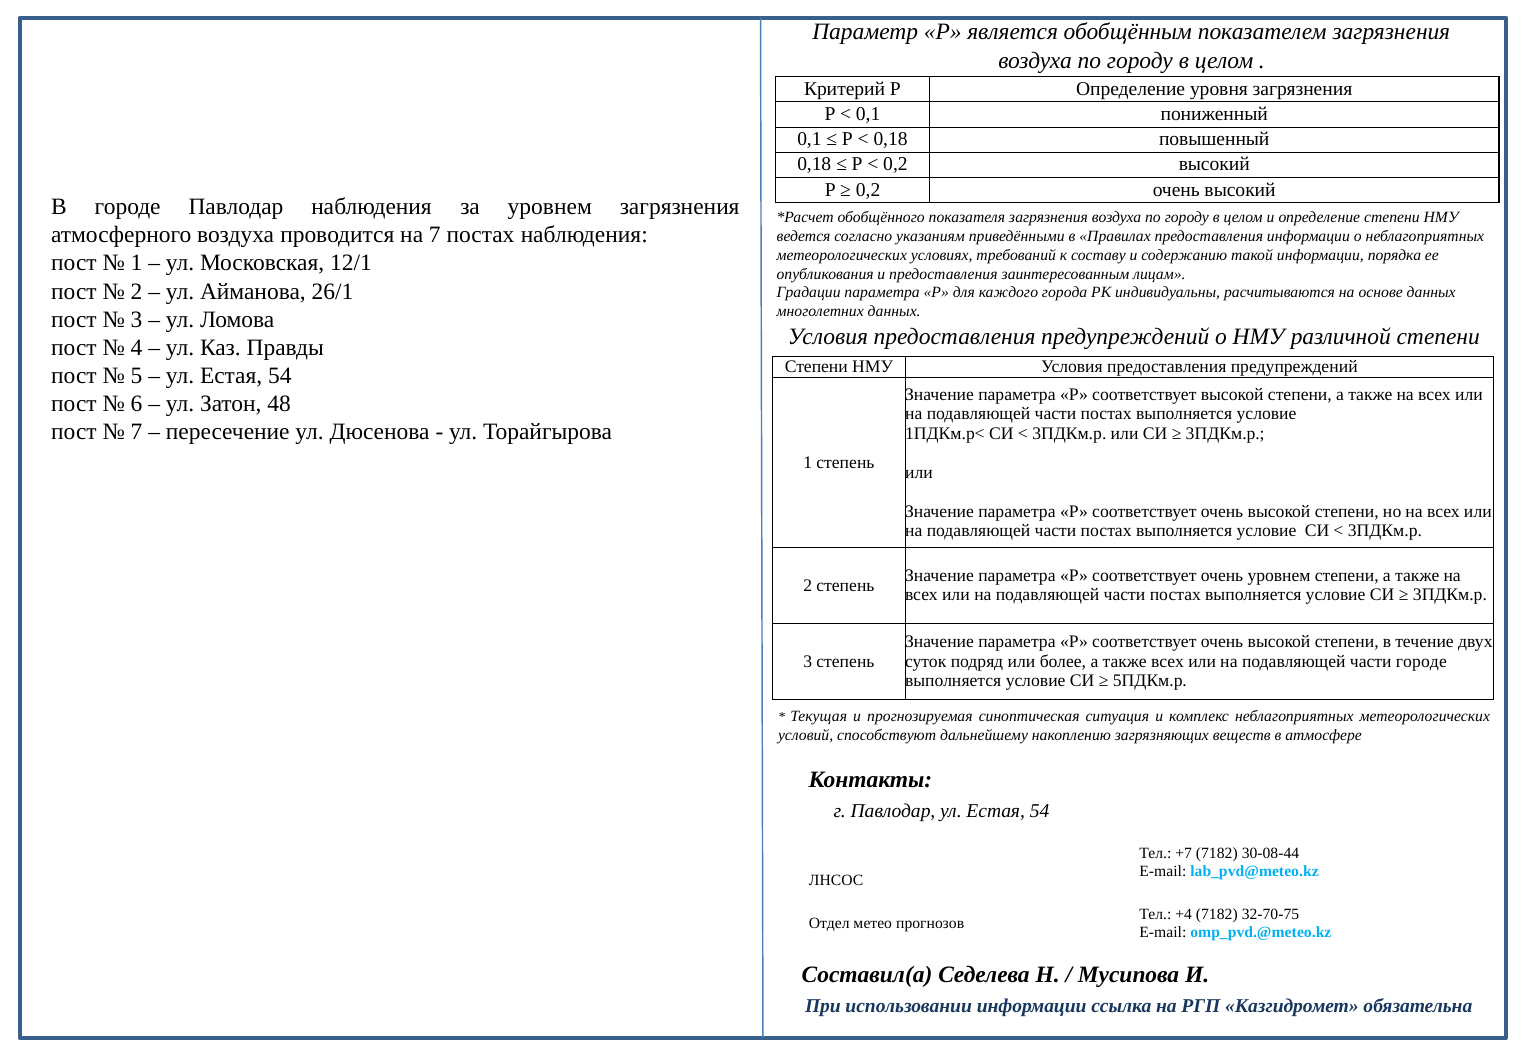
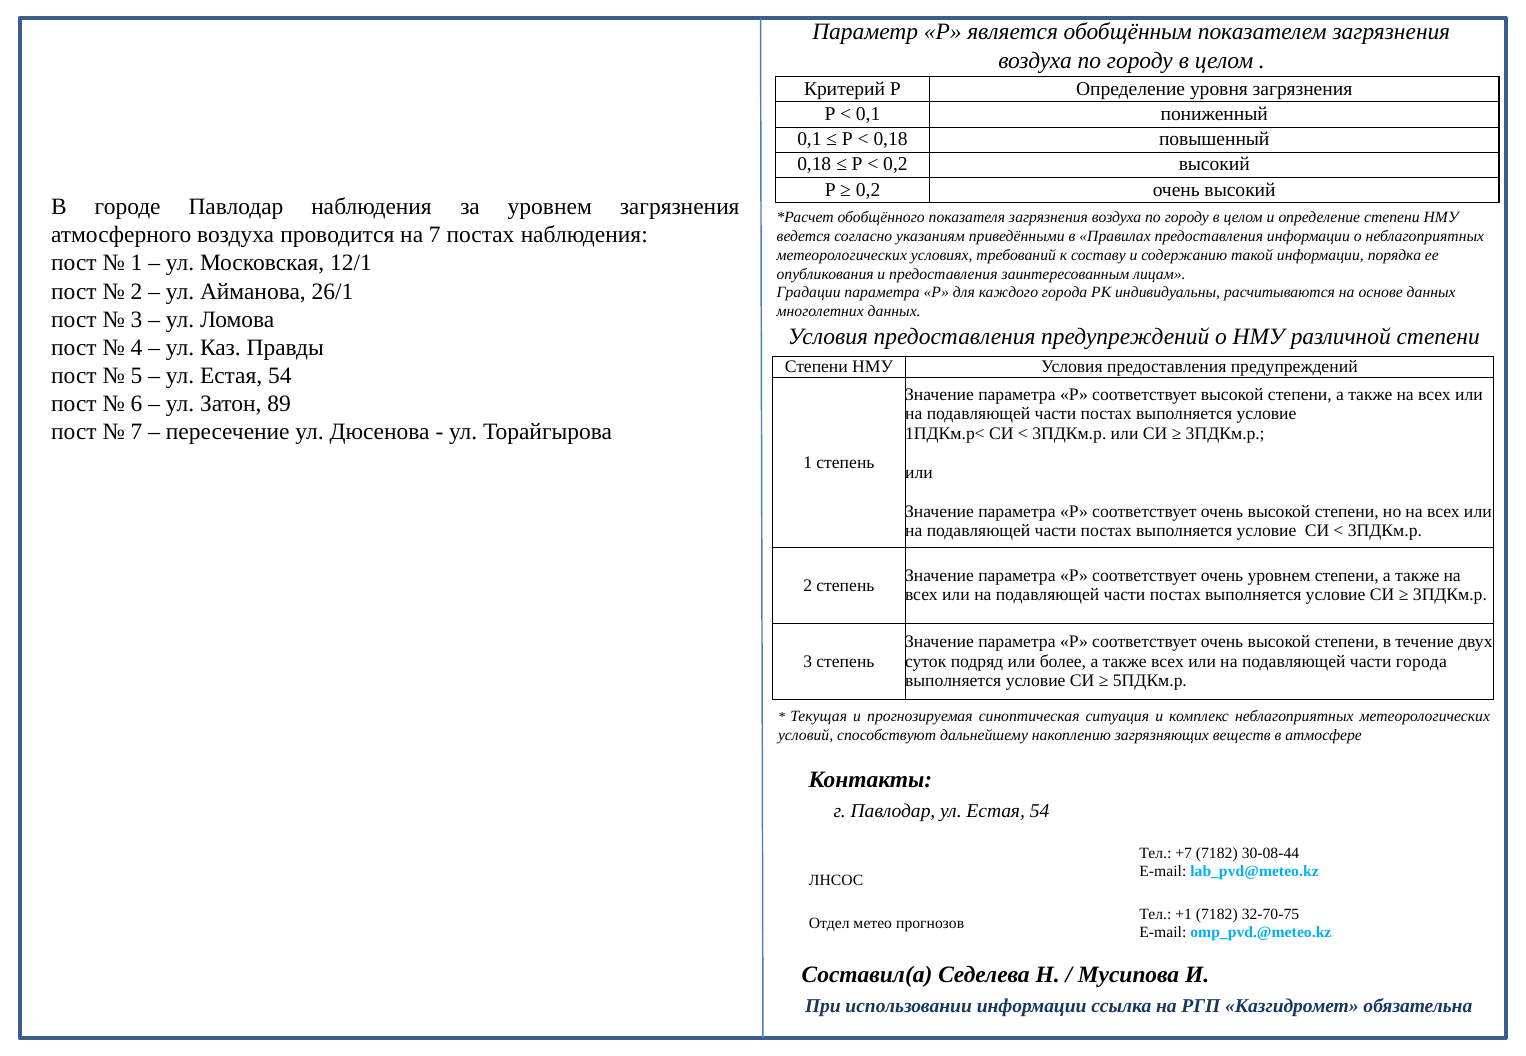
48: 48 -> 89 (279, 404)
части городе: городе -> города (1421, 662)
+4: +4 -> +1 (1184, 915)
